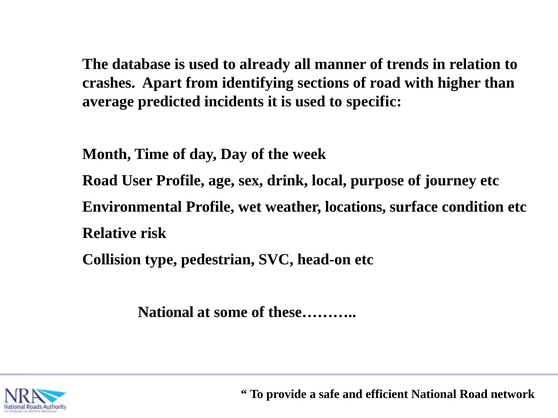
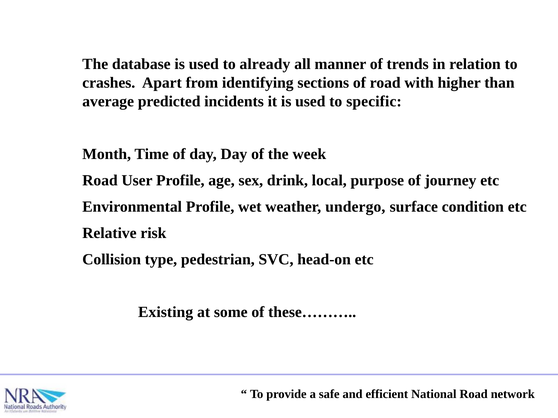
locations: locations -> undergo (355, 207)
National: National -> Existing (166, 312)
